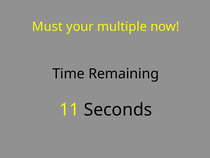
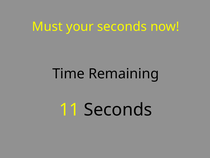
your multiple: multiple -> seconds (122, 27)
